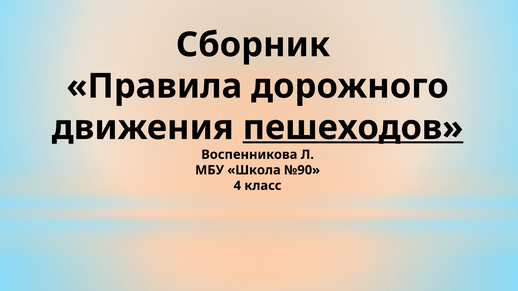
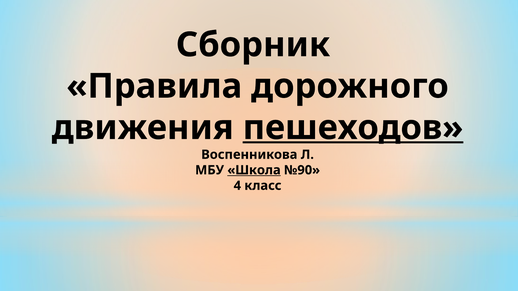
Школа underline: none -> present (254, 170)
